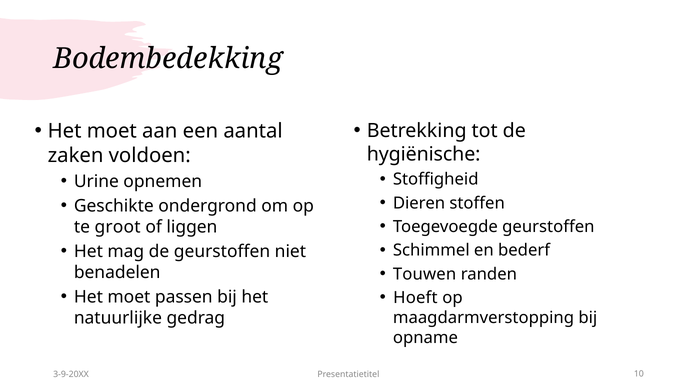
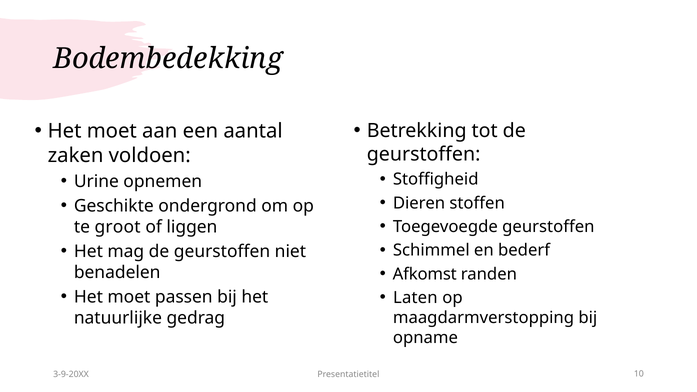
hygiënische: hygiënische -> geurstoffen (424, 154)
Touwen: Touwen -> Afkomst (425, 274)
Hoeft: Hoeft -> Laten (415, 298)
